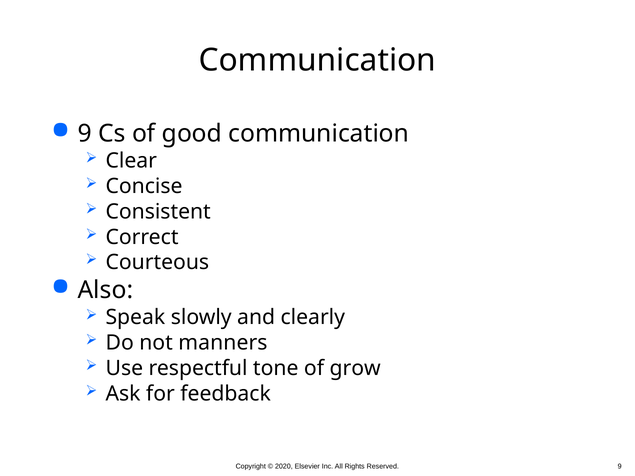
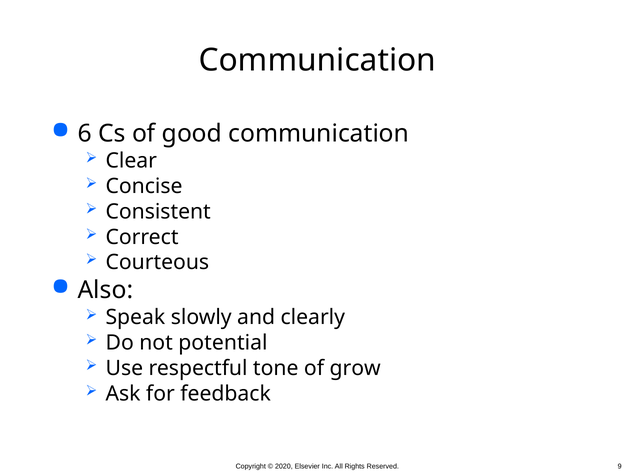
9: 9 -> 6 (85, 134)
manners: manners -> potential (223, 343)
